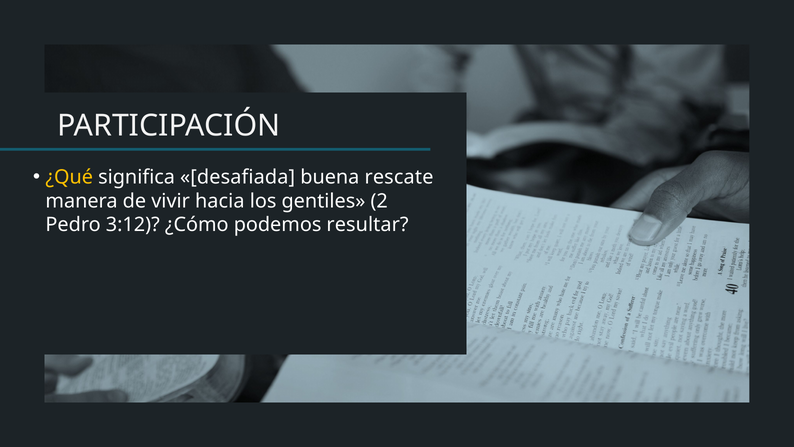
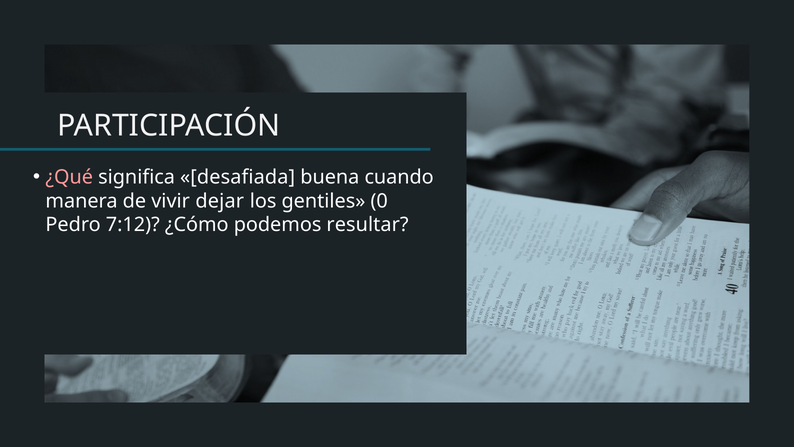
¿Qué colour: yellow -> pink (69, 177)
rescate: rescate -> cuando (399, 177)
hacia: hacia -> dejar (220, 201)
2: 2 -> 0 (379, 201)
3:12: 3:12 -> 7:12 (133, 225)
